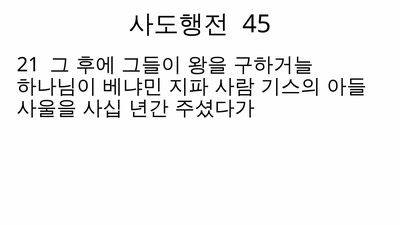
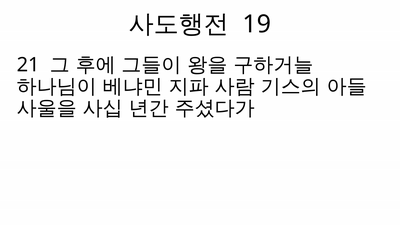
45: 45 -> 19 (257, 24)
